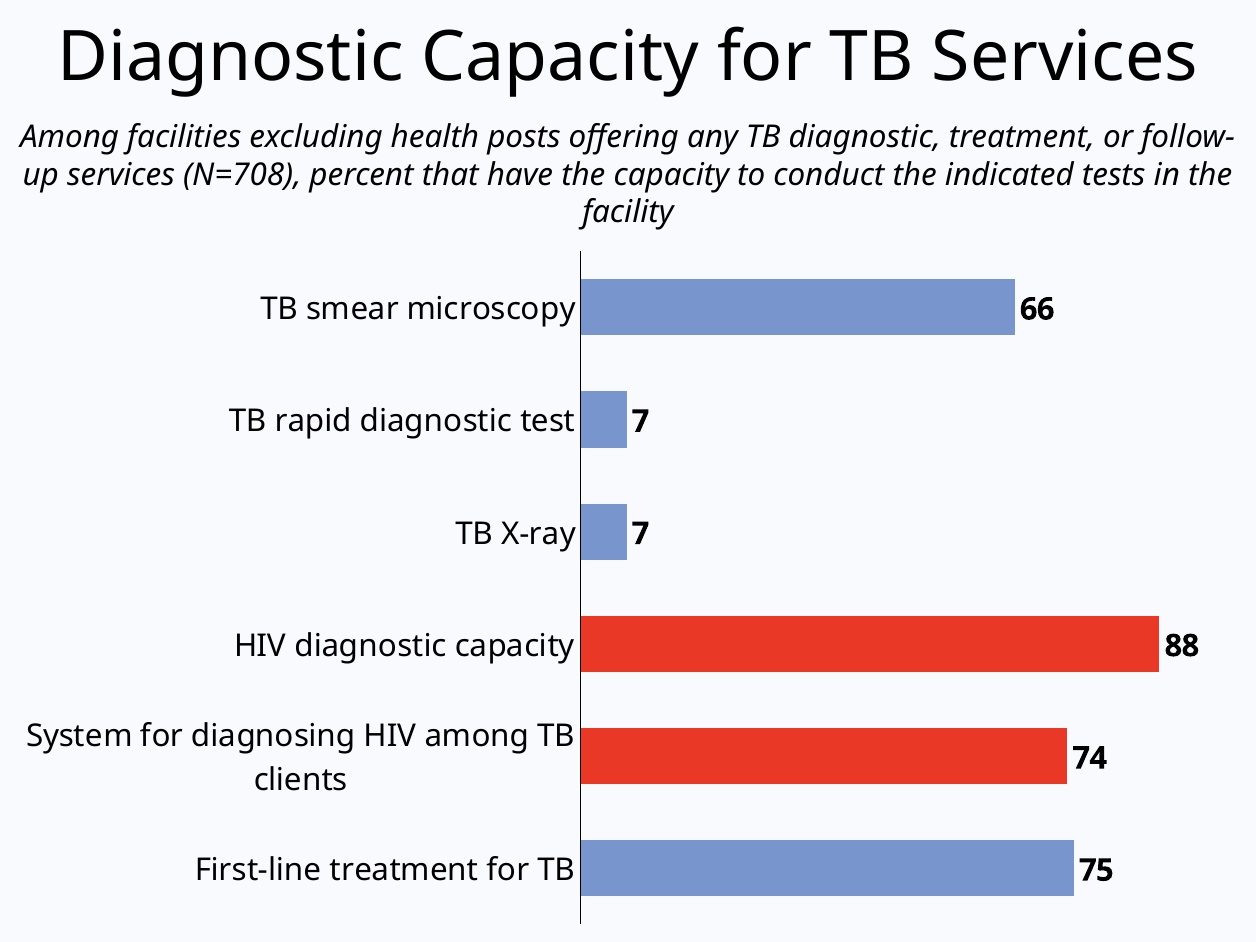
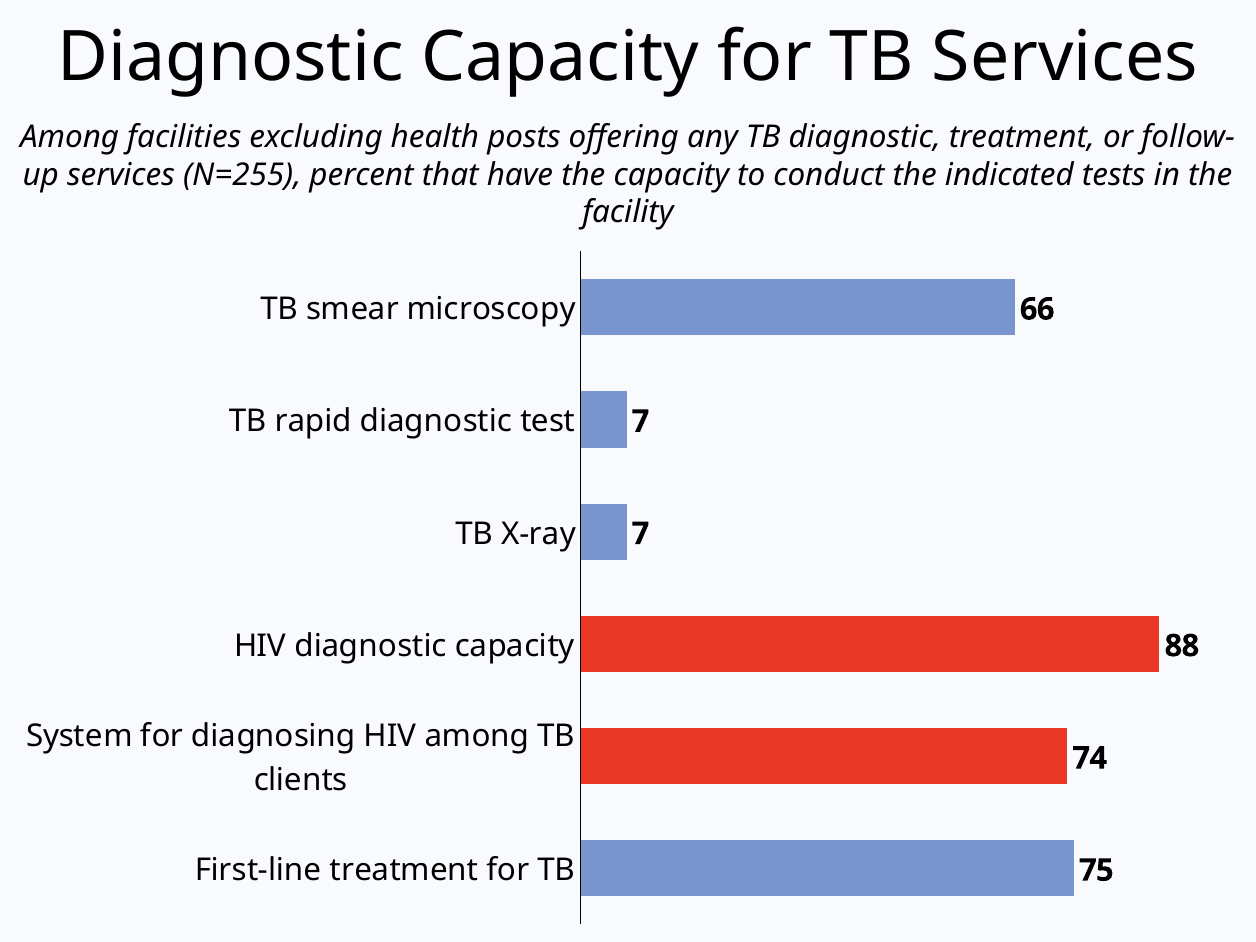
N=708: N=708 -> N=255 (242, 175)
